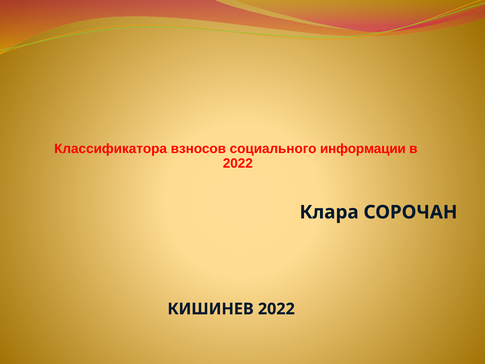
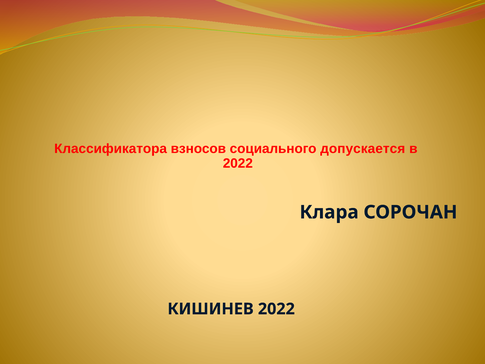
информации: информации -> допускается (363, 149)
